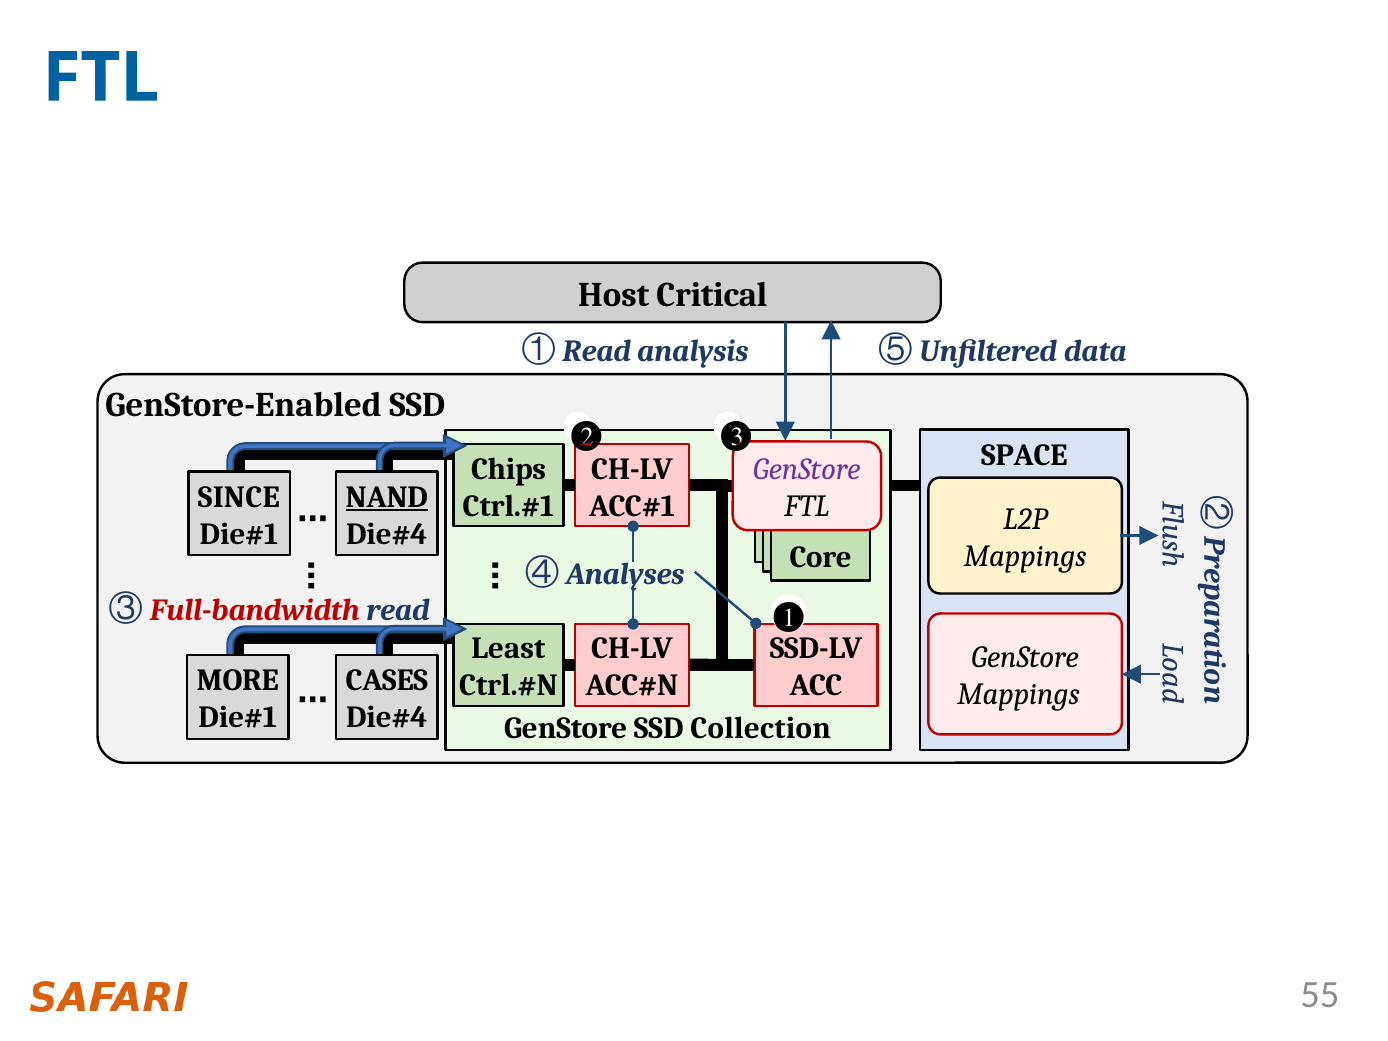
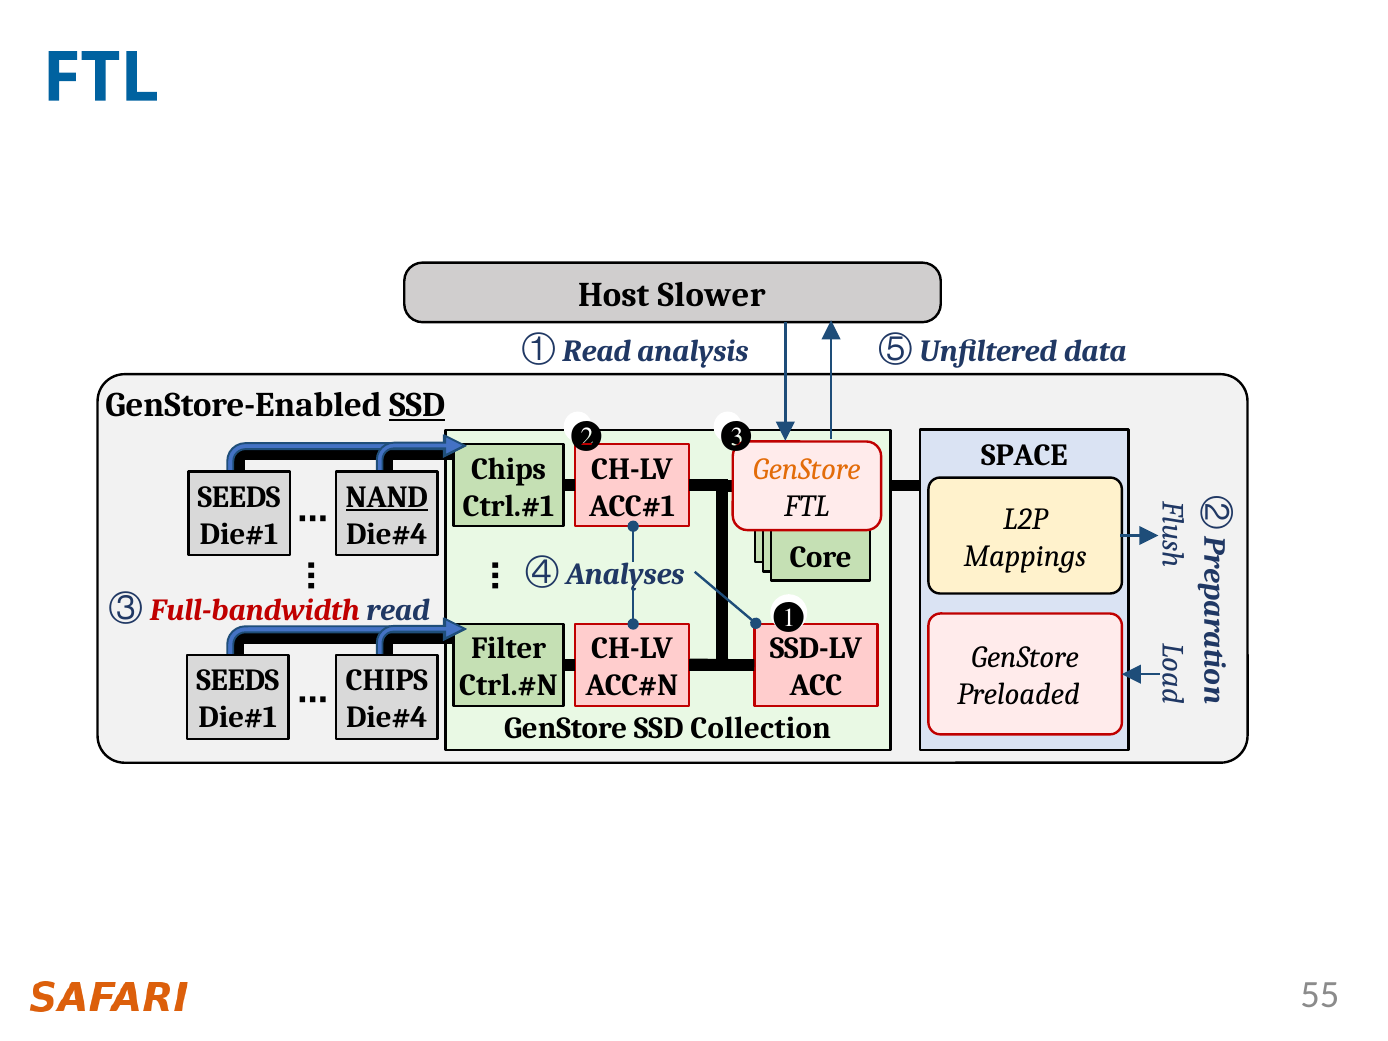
Critical: Critical -> Slower (712, 295)
SSD underline: none -> present (417, 405)
GenStore colour: purple -> orange (807, 469)
SINCE: SINCE -> SEEDS (239, 497)
Least: Least -> Filter (509, 649)
MORE: MORE -> SEEDS (238, 681)
CASES: CASES -> CHIPS (387, 681)
Mappings: Mappings -> Preloaded (1018, 695)
